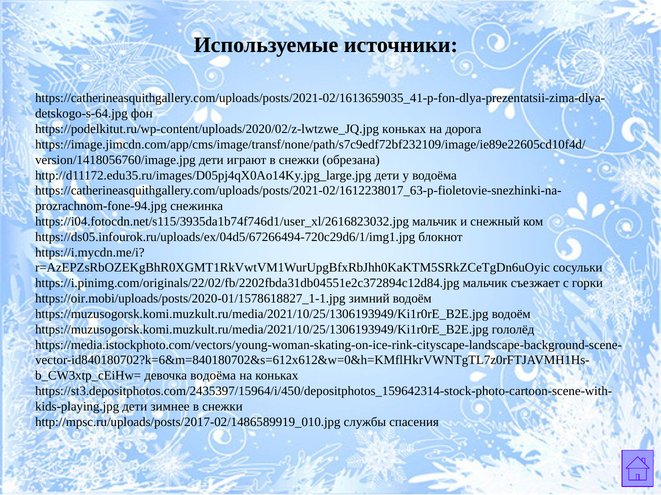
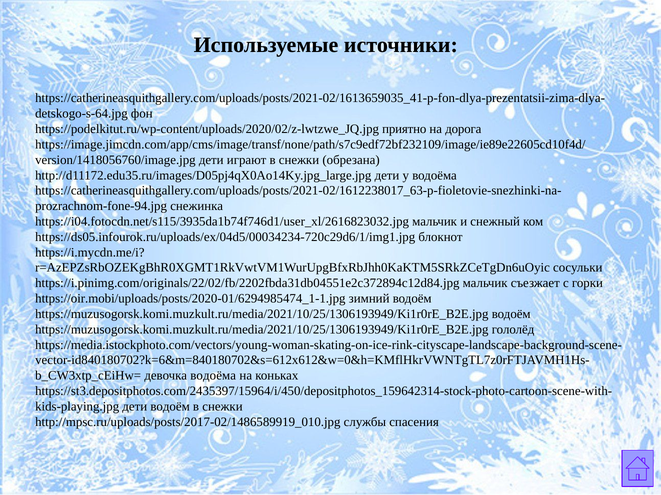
https://podelkitut.ru/wp-content/uploads/2020/02/z-lwtzwe_JQ.jpg коньках: коньках -> приятно (404, 129)
https://ds05.infourok.ru/uploads/ex/04d5/67266494-720c29d6/1/img1.jpg: https://ds05.infourok.ru/uploads/ex/04d5/67266494-720c29d6/1/img1.jpg -> https://ds05.infourok.ru/uploads/ex/04d5/00034234-720c29d6/1/img1.jpg (225, 237)
https://oir.mobi/uploads/posts/2020-01/1578618827_1-1.jpg: https://oir.mobi/uploads/posts/2020-01/1578618827_1-1.jpg -> https://oir.mobi/uploads/posts/2020-01/6294985474_1-1.jpg (190, 299)
дети зимнее: зимнее -> водоём (170, 407)
